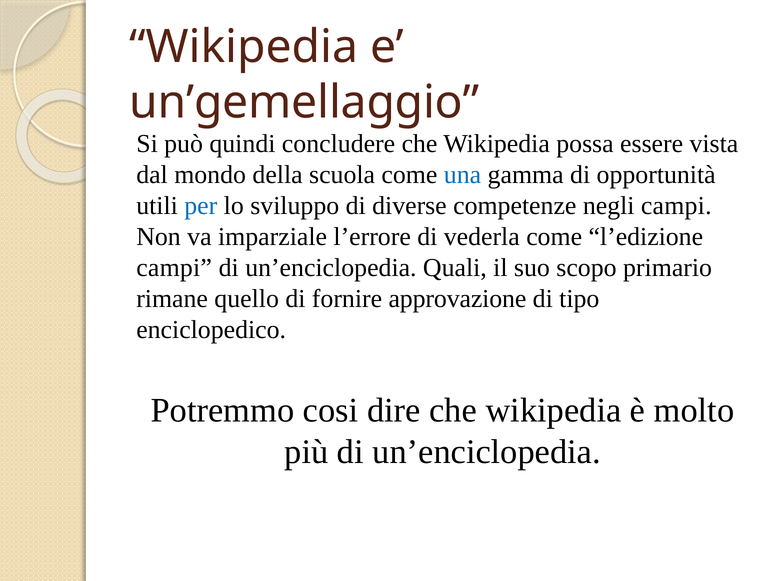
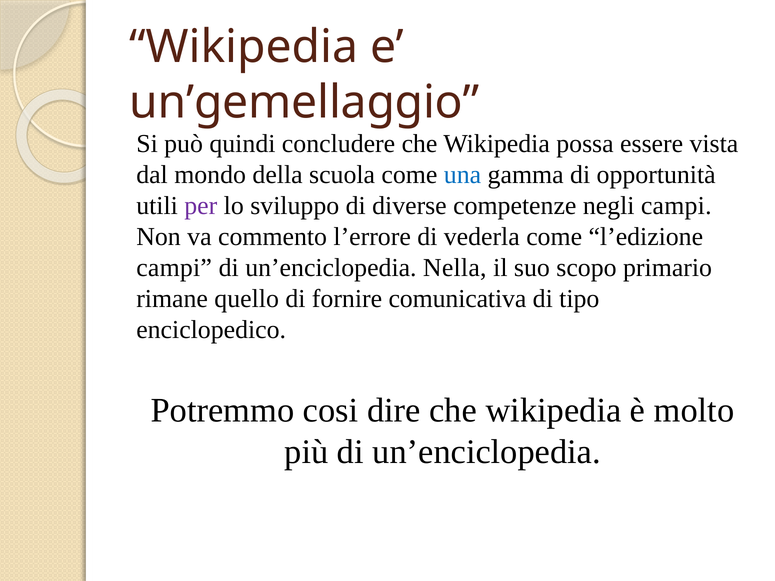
per colour: blue -> purple (201, 206)
imparziale: imparziale -> commento (273, 237)
Quali: Quali -> Nella (455, 268)
approvazione: approvazione -> comunicativa (457, 299)
